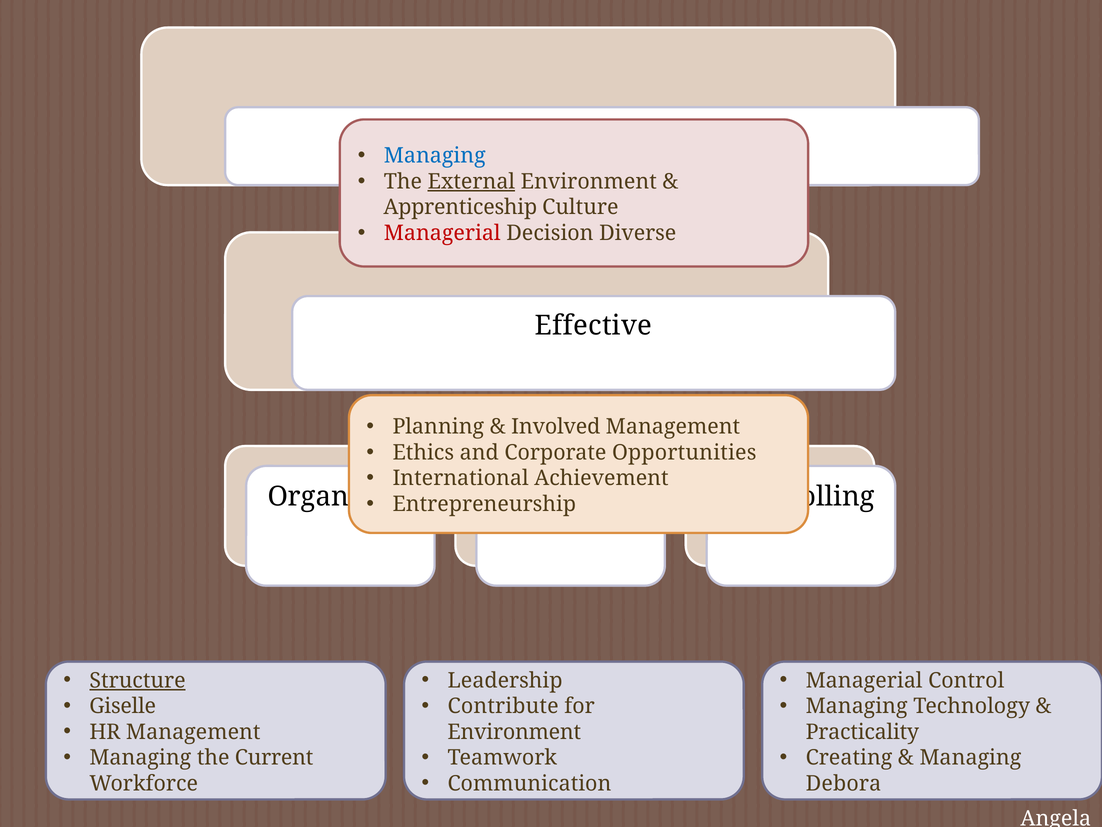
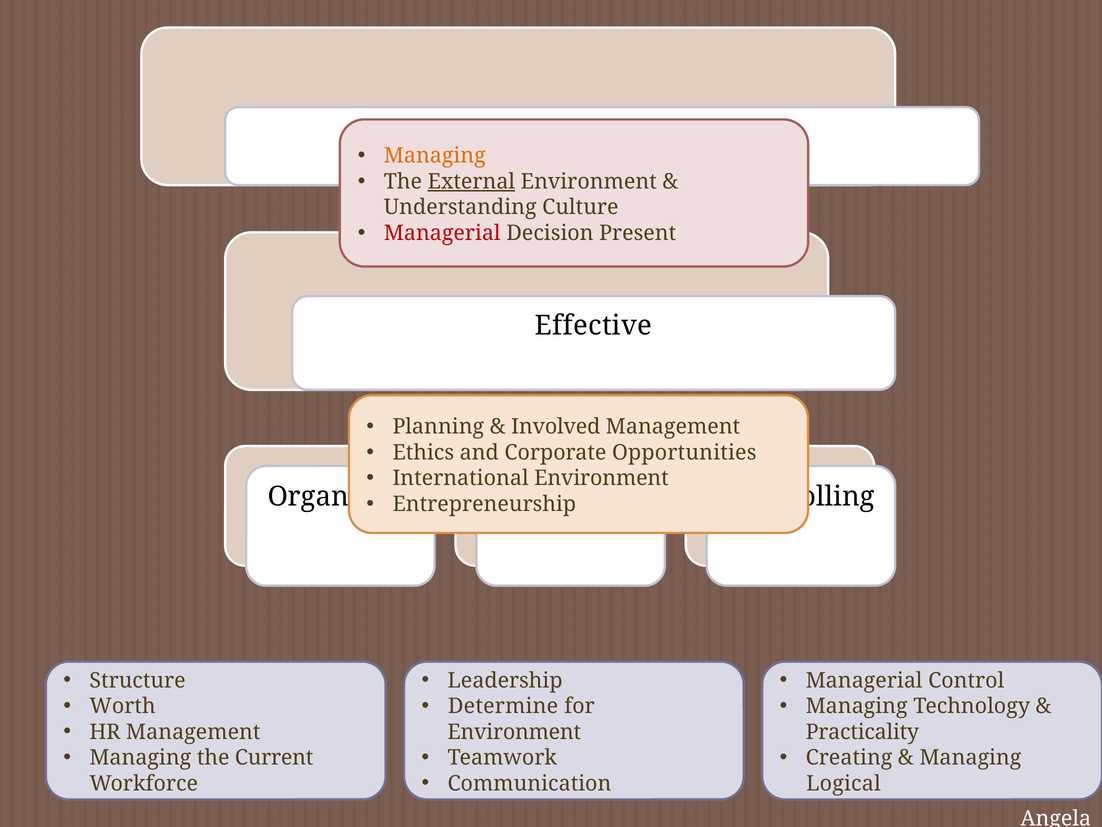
Managing colour: blue -> orange (435, 156)
Apprenticeship: Apprenticeship -> Understanding (460, 207)
Diverse: Diverse -> Present (638, 233)
International Achievement: Achievement -> Environment (601, 478)
Structure underline: present -> none (138, 680)
Giselle: Giselle -> Worth (123, 706)
Contribute: Contribute -> Determine (503, 706)
Debora: Debora -> Logical (843, 783)
